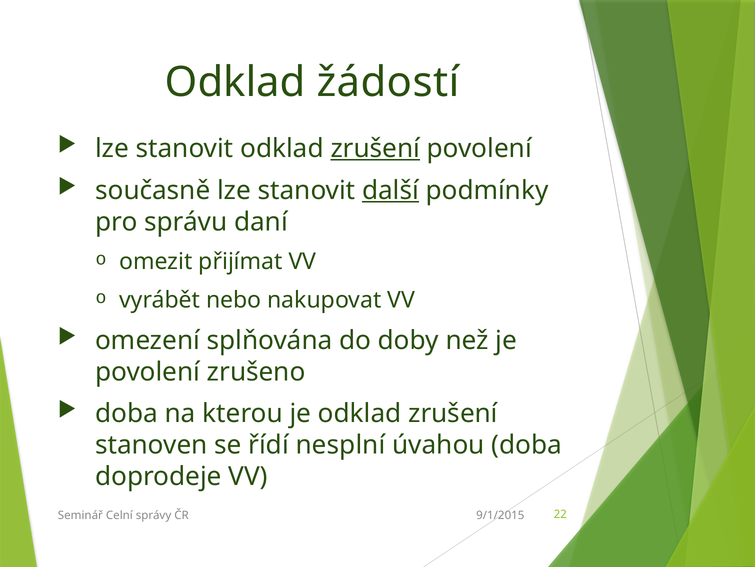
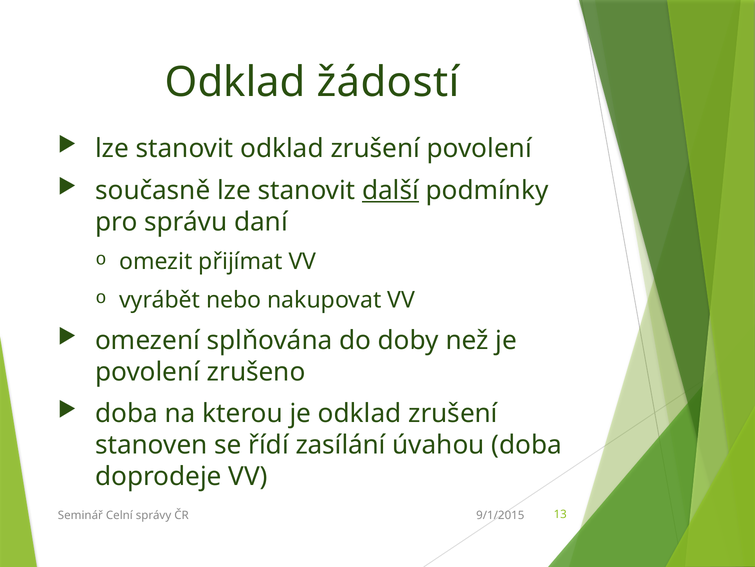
zrušení underline: present -> none (375, 148)
nesplní: nesplní -> zasílání (341, 445)
22: 22 -> 13 (560, 514)
